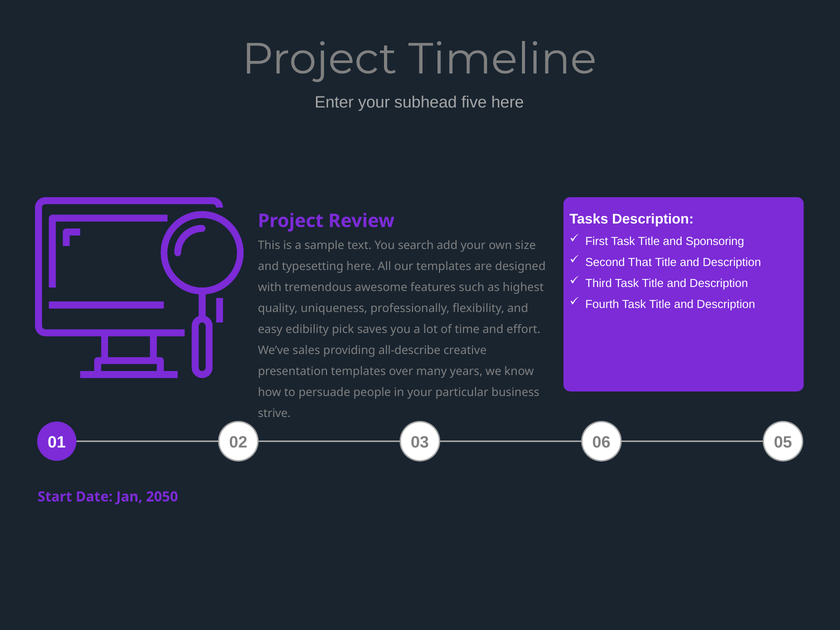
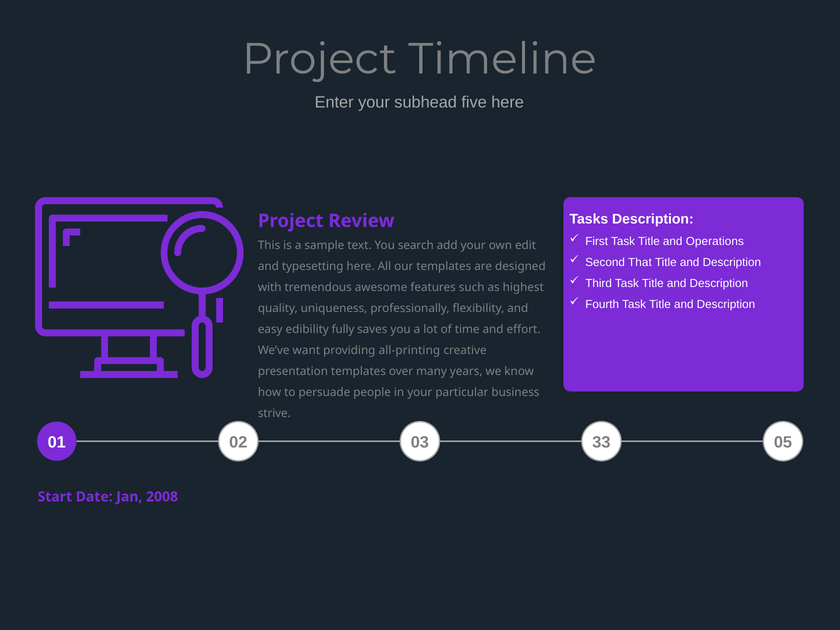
Sponsoring: Sponsoring -> Operations (715, 241)
size: size -> edit (526, 246)
pick: pick -> fully (343, 330)
sales: sales -> want (306, 351)
all-describe: all-describe -> all-printing (409, 351)
06: 06 -> 33 (601, 442)
2050: 2050 -> 2008 (162, 497)
